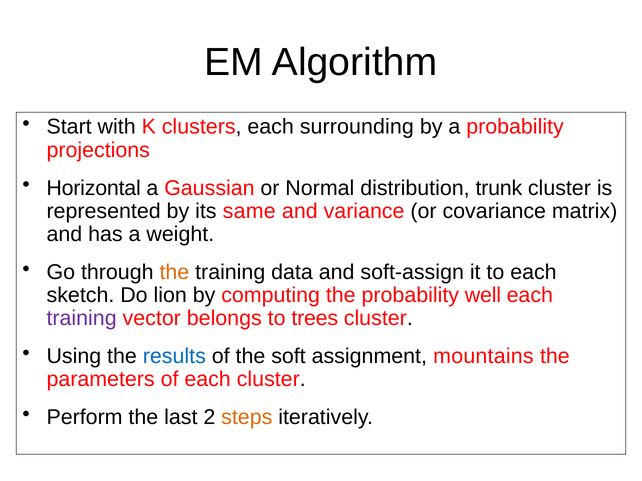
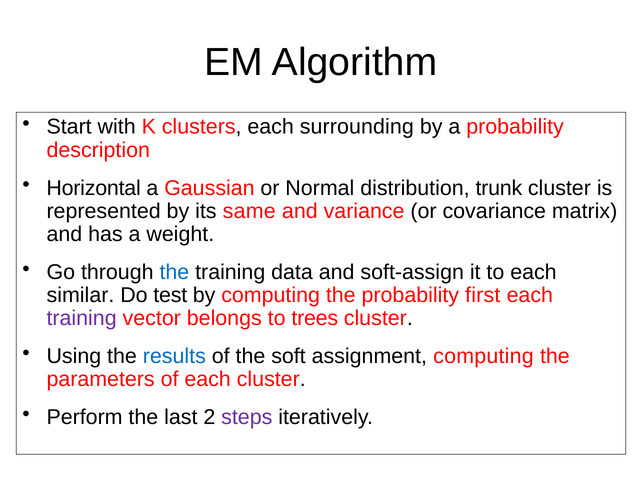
projections: projections -> description (98, 150)
the colour: orange -> blue (174, 272)
sketch: sketch -> similar (80, 296)
lion: lion -> test (170, 296)
well: well -> first (483, 296)
assignment mountains: mountains -> computing (483, 357)
steps colour: orange -> purple (247, 418)
